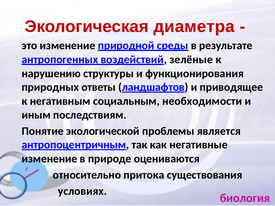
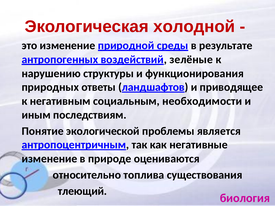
диаметра: диаметра -> холодной (194, 27)
притока: притока -> топлива (144, 175)
условиях: условиях -> тлеющий (82, 191)
